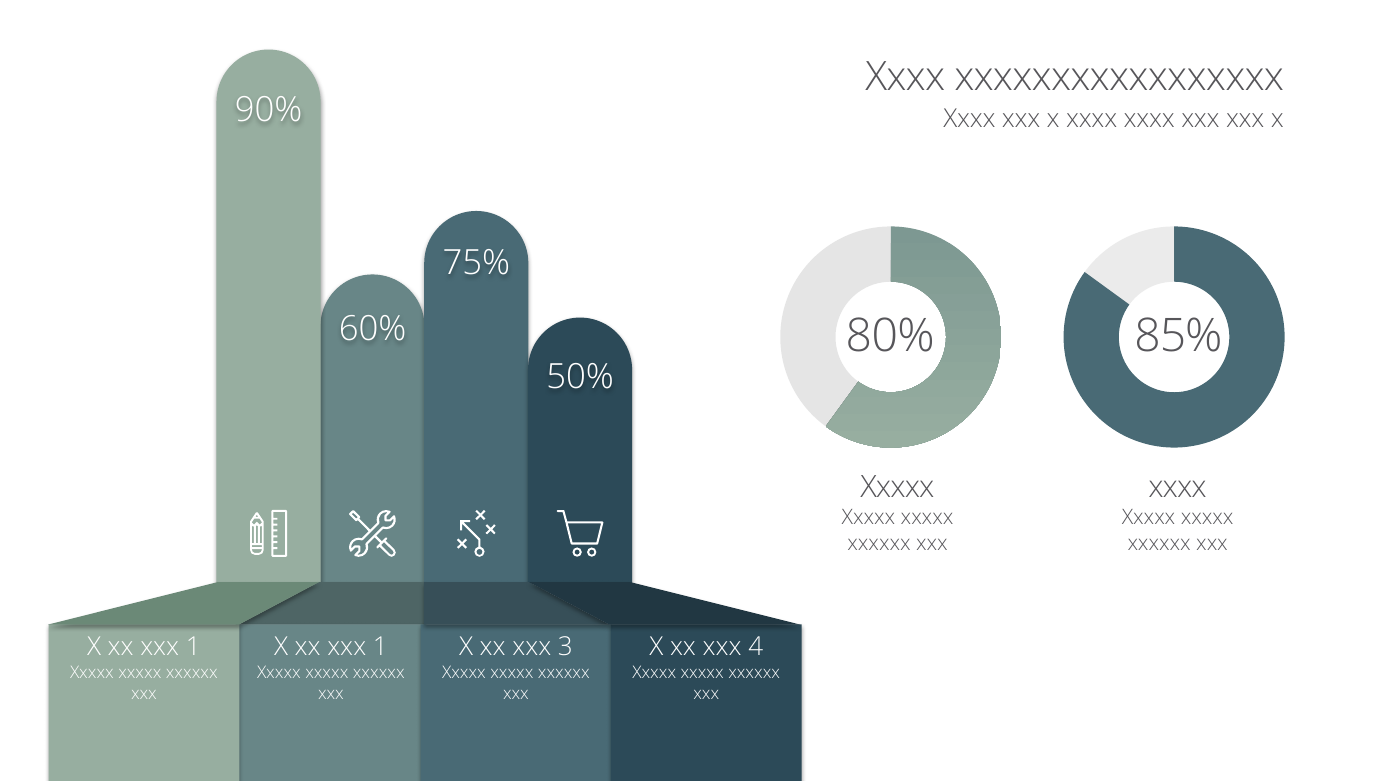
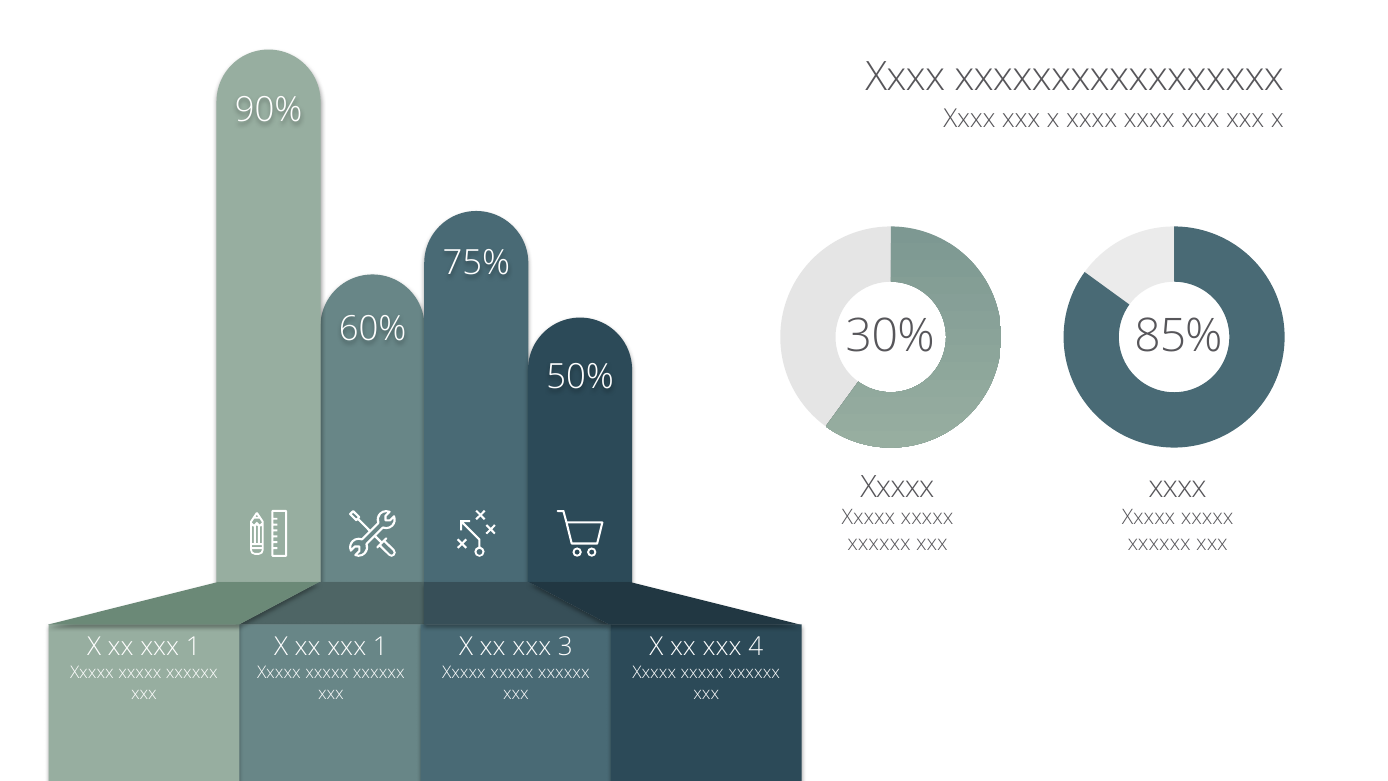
80%: 80% -> 30% (890, 336)
